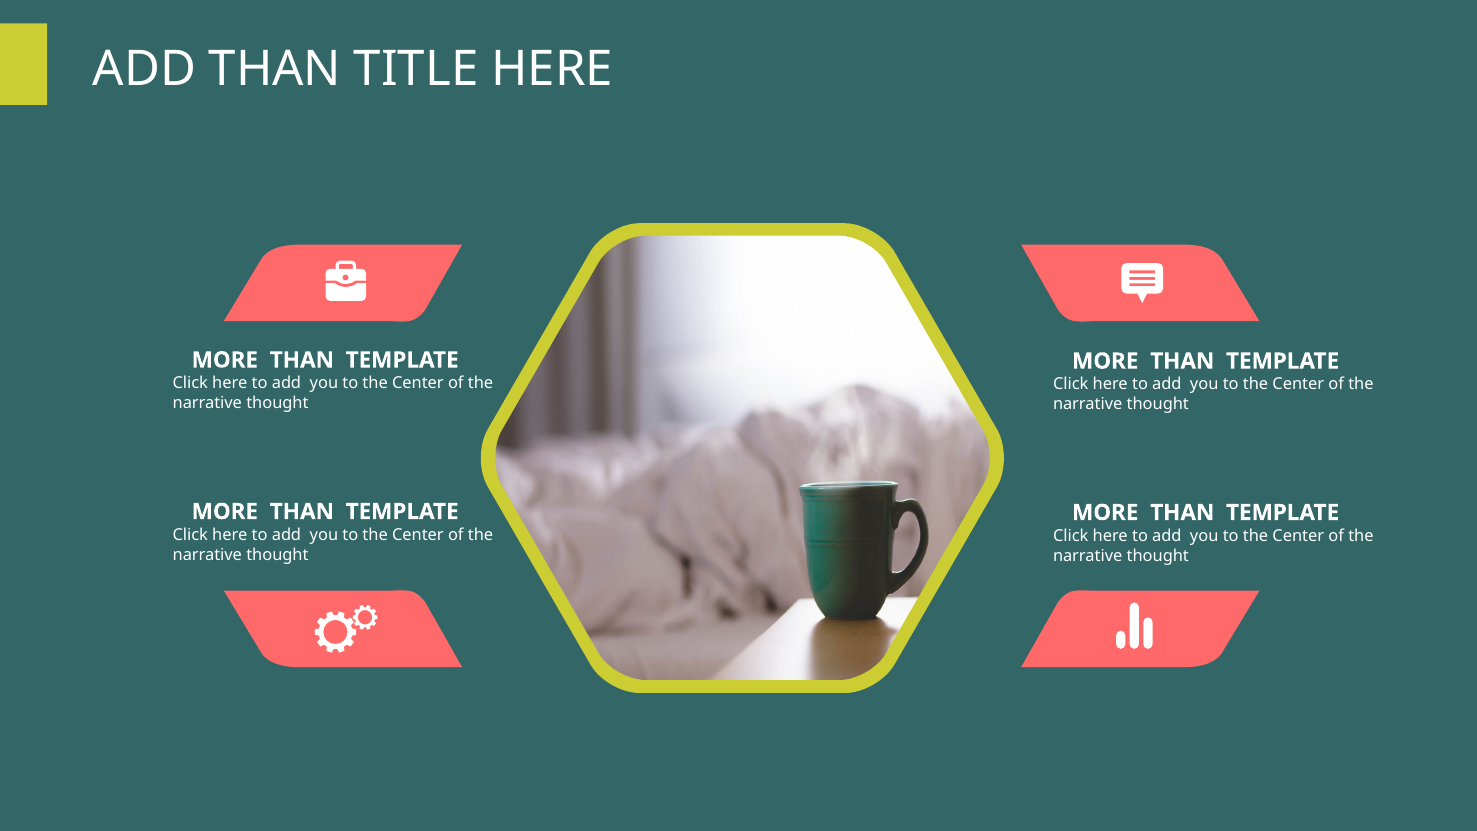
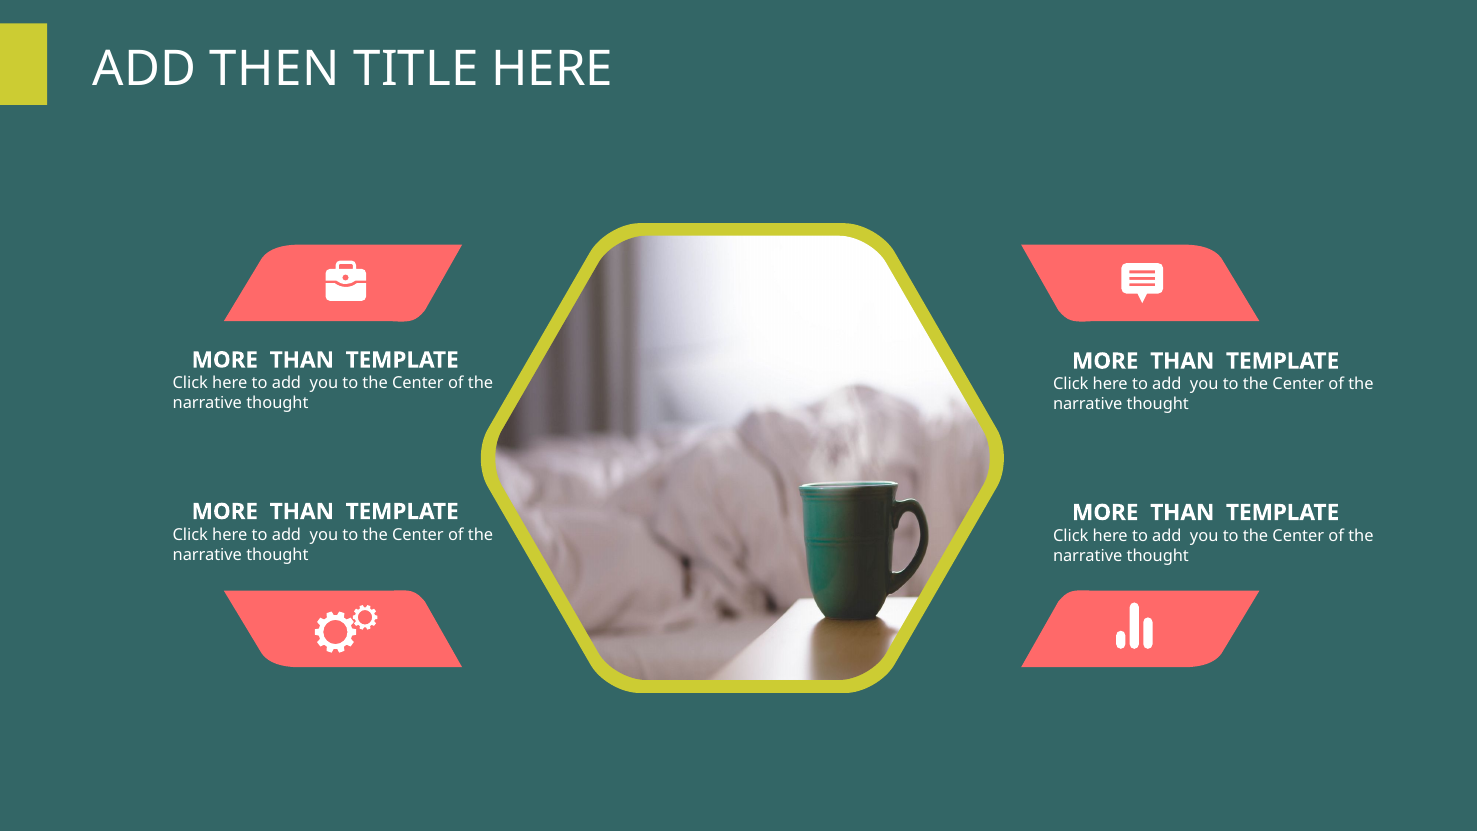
ADD THAN: THAN -> THEN (275, 69)
